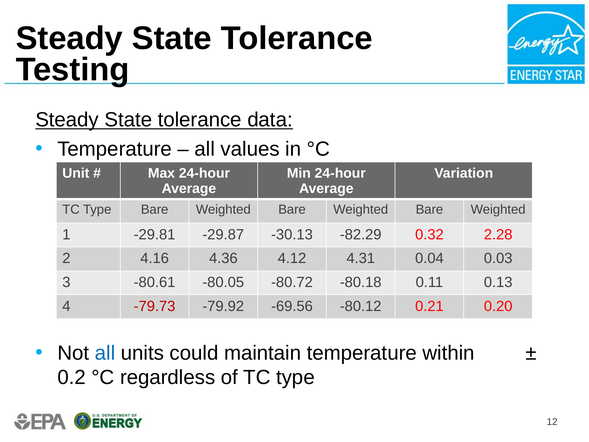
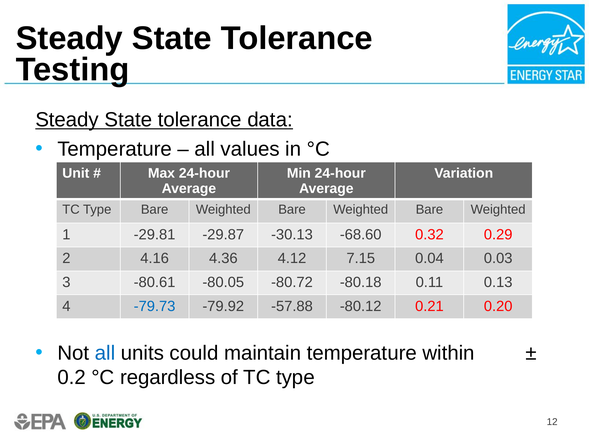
-82.29: -82.29 -> -68.60 (361, 234)
2.28: 2.28 -> 0.29 (498, 234)
4.31: 4.31 -> 7.15 (361, 258)
-79.73 colour: red -> blue (155, 306)
-69.56: -69.56 -> -57.88 (292, 306)
